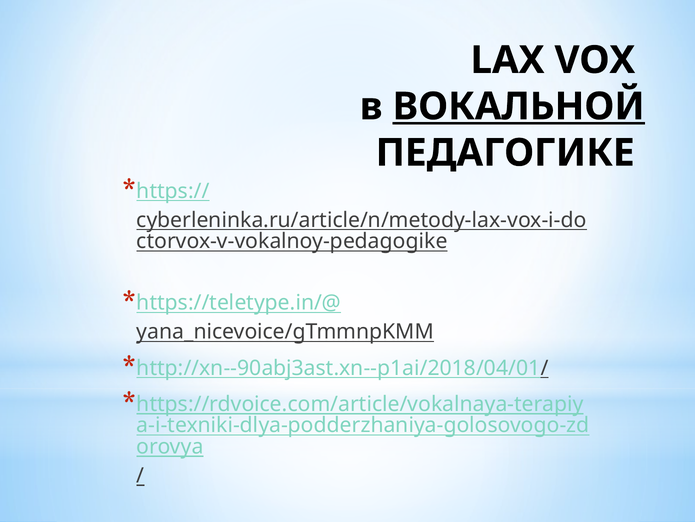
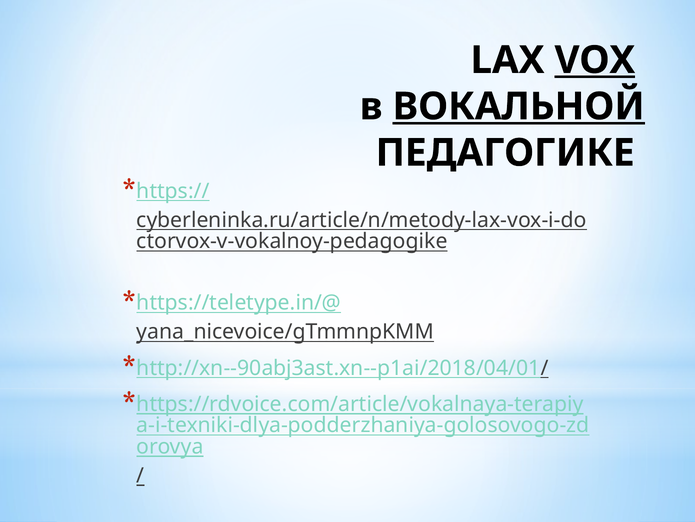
VOX underline: none -> present (595, 60)
